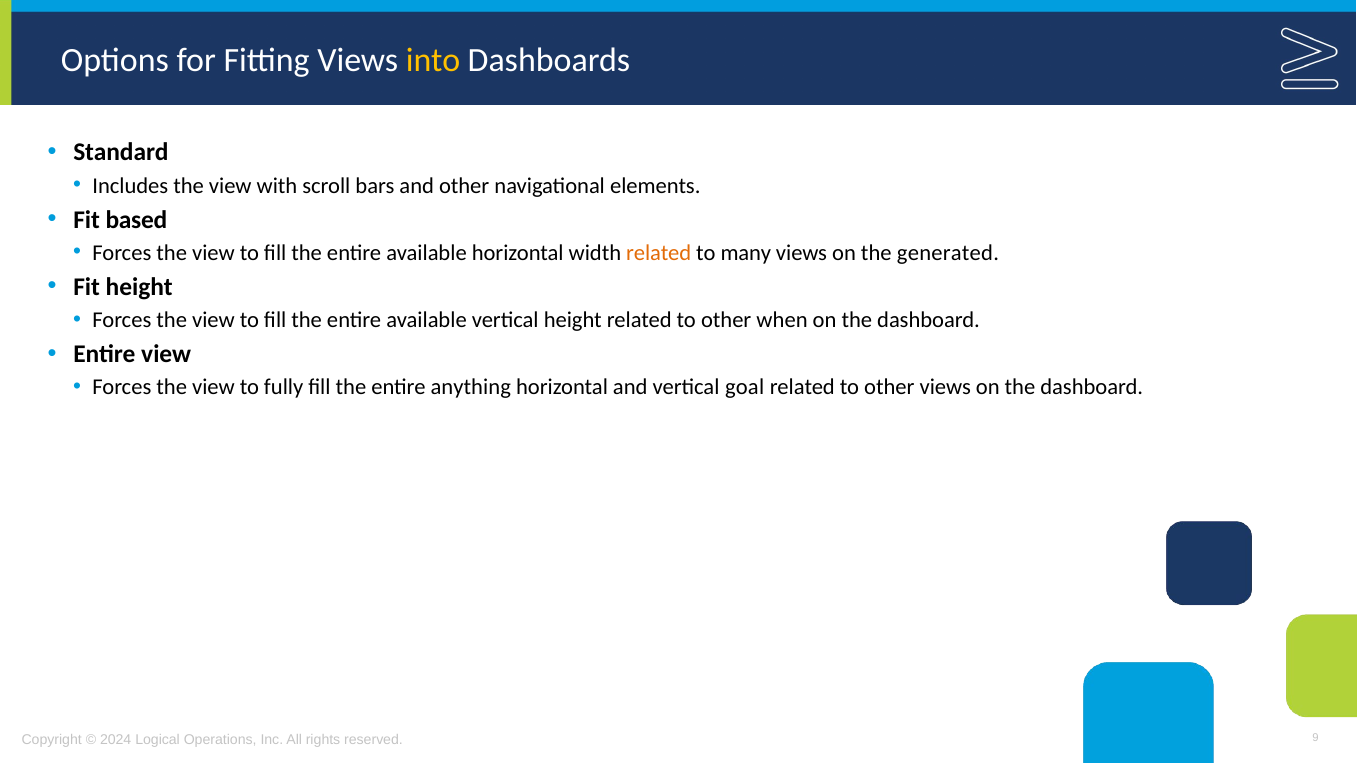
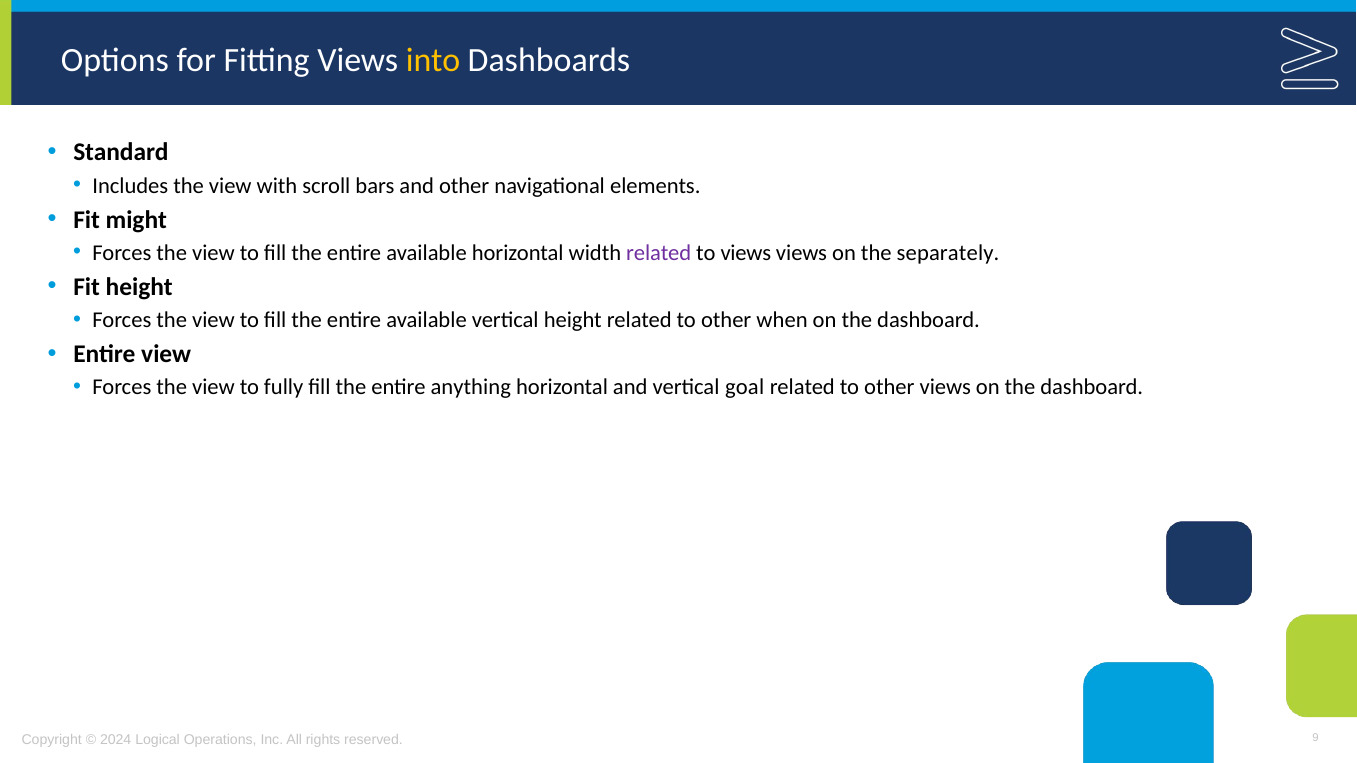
based: based -> might (136, 220)
related colour: orange -> purple (659, 253)
to many: many -> views (746, 253)
generated: generated -> separately (948, 253)
